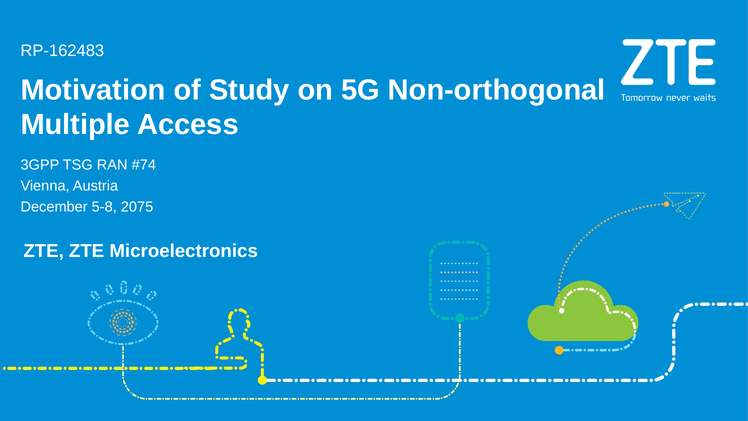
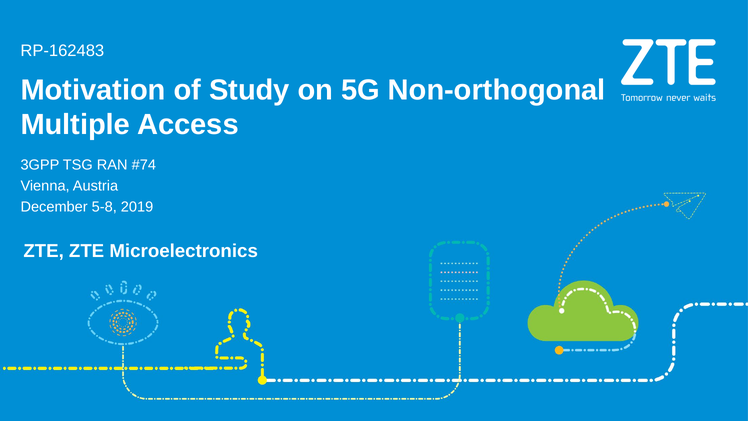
2075: 2075 -> 2019 (137, 207)
